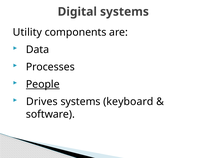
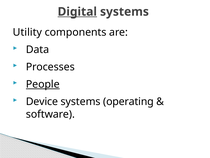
Digital underline: none -> present (77, 12)
Drives: Drives -> Device (42, 101)
keyboard: keyboard -> operating (128, 101)
